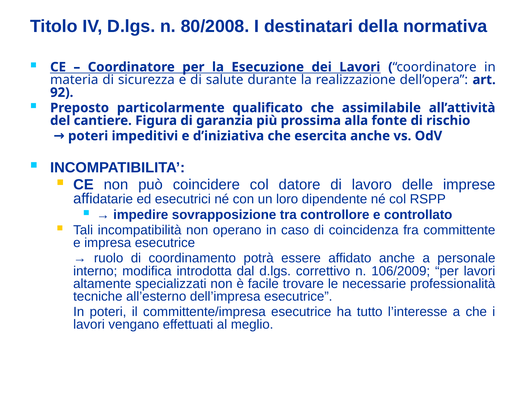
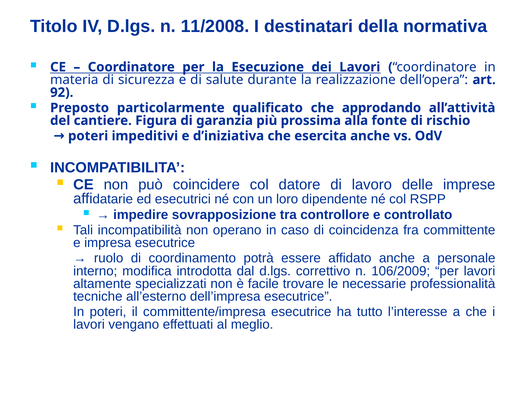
80/2008: 80/2008 -> 11/2008 (215, 26)
assimilabile: assimilabile -> approdando (382, 108)
